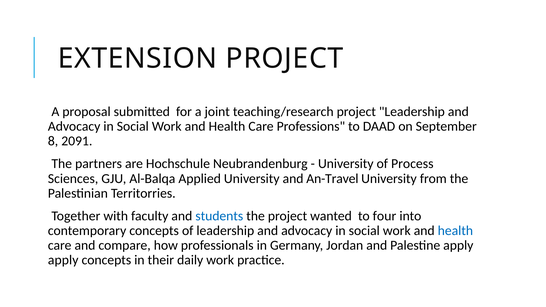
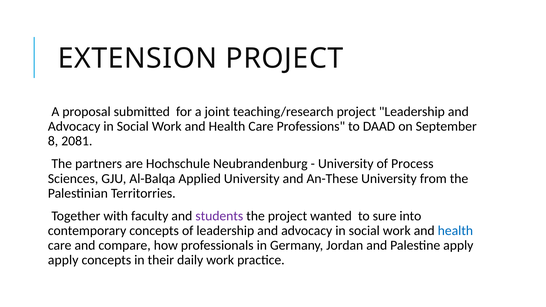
2091: 2091 -> 2081 (77, 141)
An-Travel: An-Travel -> An-These (332, 179)
students colour: blue -> purple (219, 216)
four: four -> sure (385, 216)
